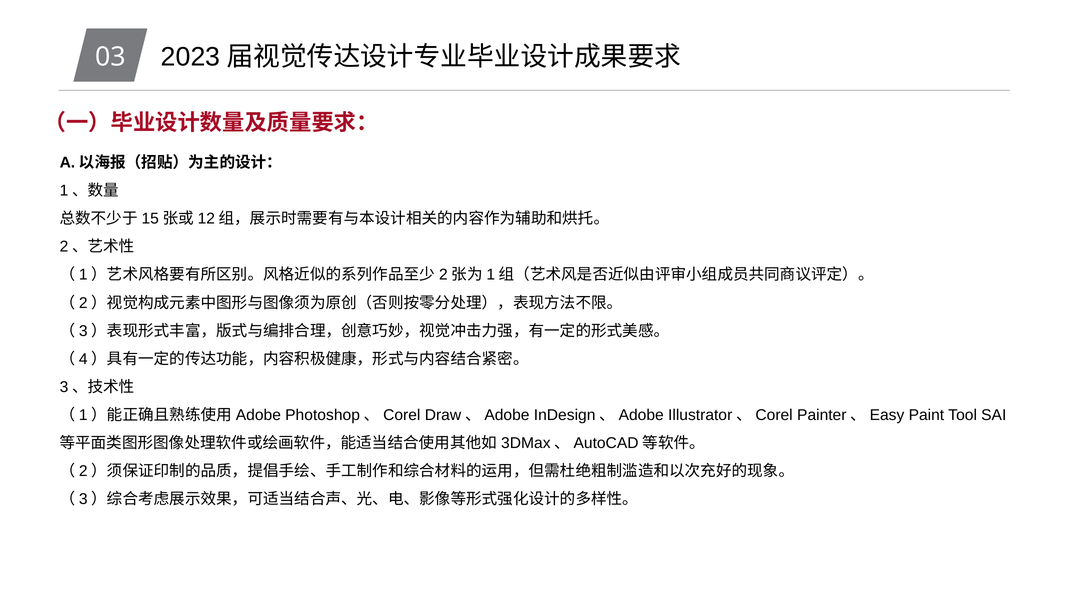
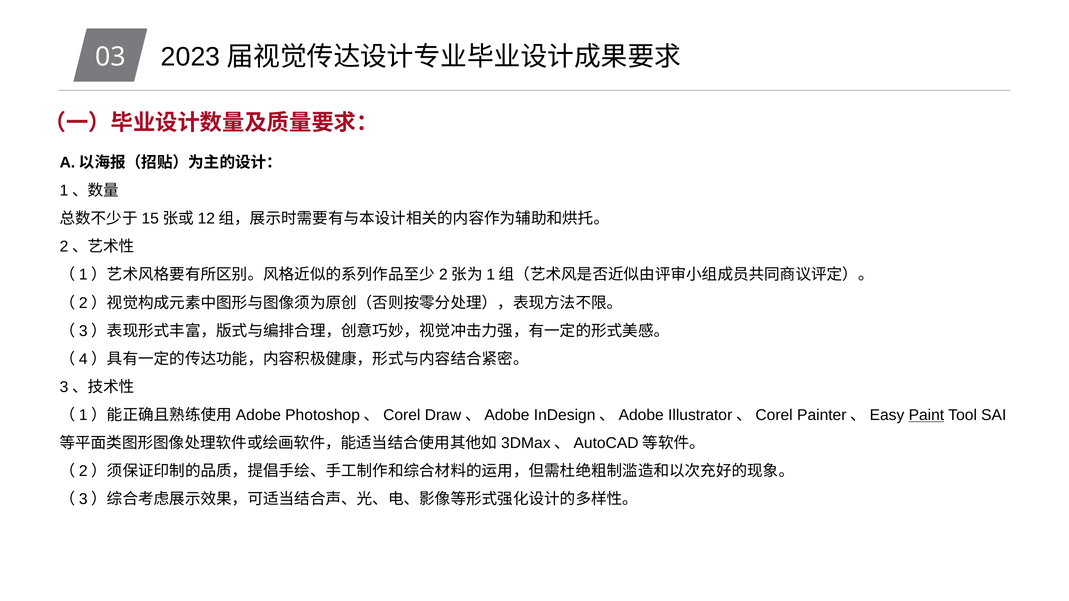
Paint underline: none -> present (926, 415)
